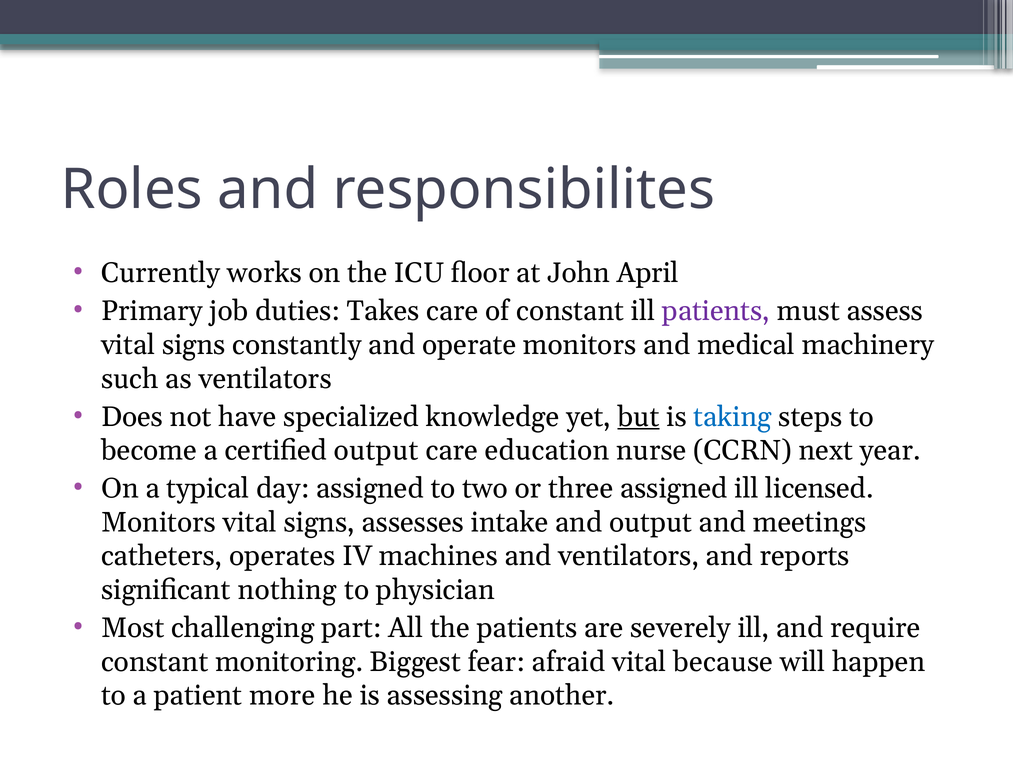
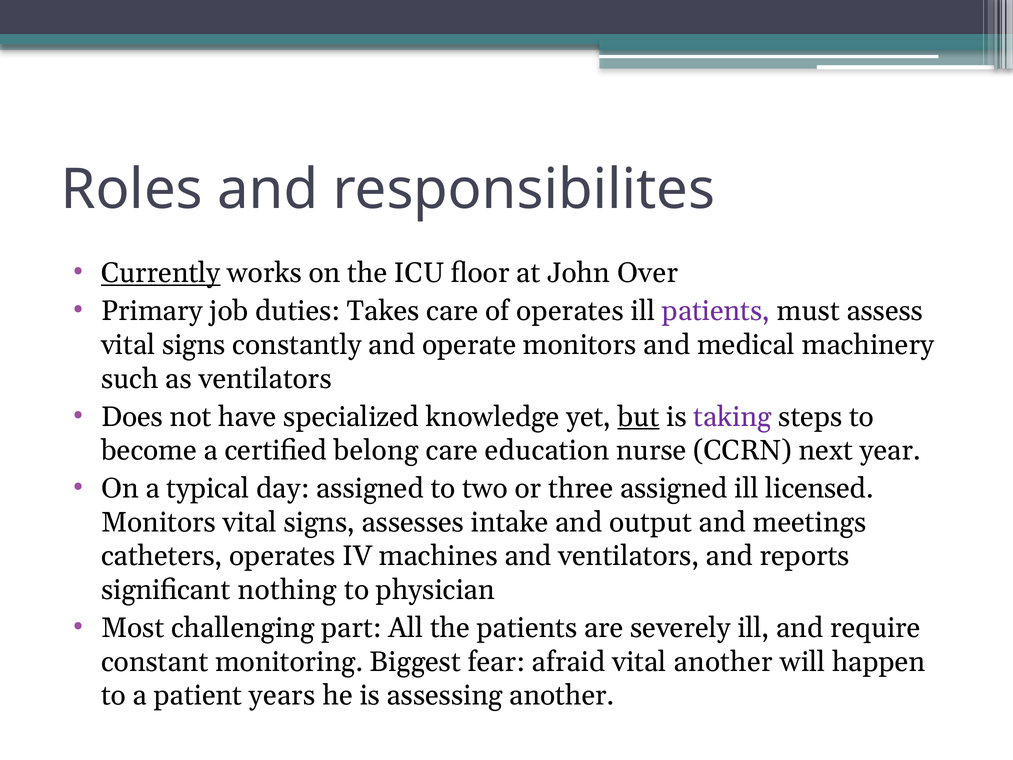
Currently underline: none -> present (161, 273)
April: April -> Over (648, 273)
of constant: constant -> operates (570, 311)
taking colour: blue -> purple (733, 417)
certified output: output -> belong (376, 450)
vital because: because -> another (723, 662)
more: more -> years (282, 695)
